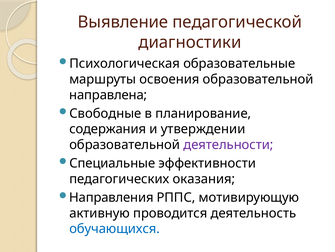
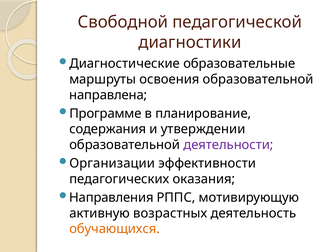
Выявление: Выявление -> Свободной (123, 22)
Психологическая: Психологическая -> Диагностические (125, 63)
Свободные: Свободные -> Программе (105, 113)
Специальные: Специальные -> Организации (112, 163)
проводится: проводится -> возрастных (170, 213)
обучающихся colour: blue -> orange (115, 228)
